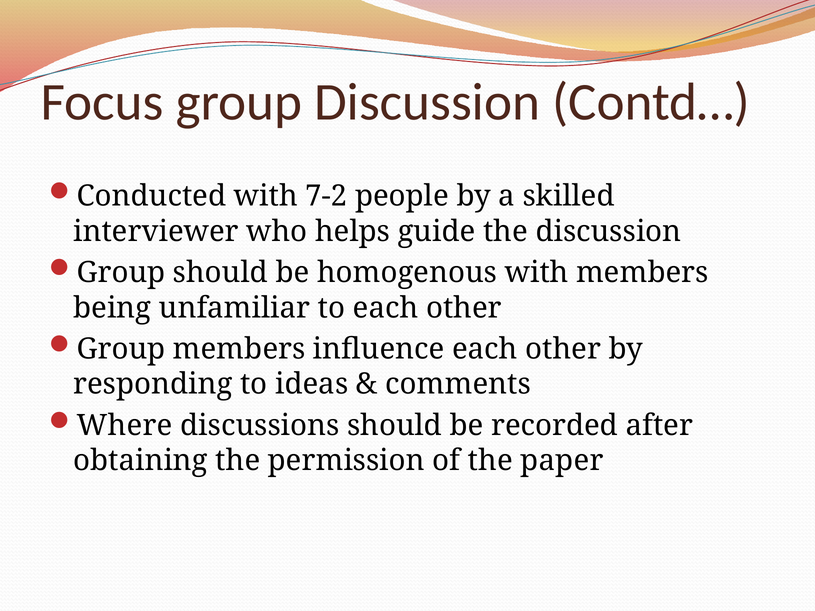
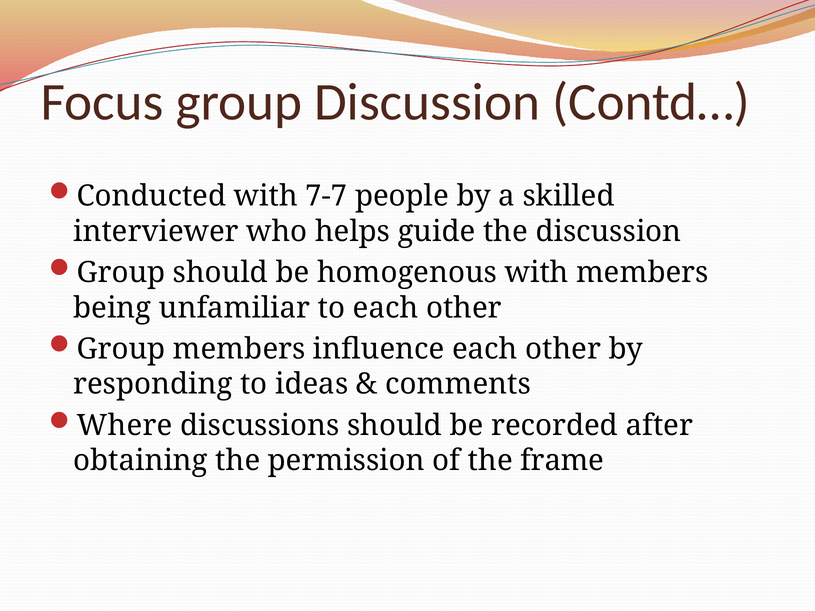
7-2: 7-2 -> 7-7 (326, 196)
paper: paper -> frame (562, 461)
